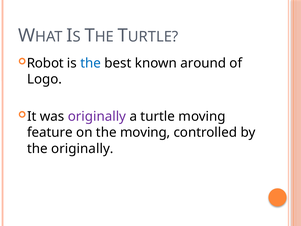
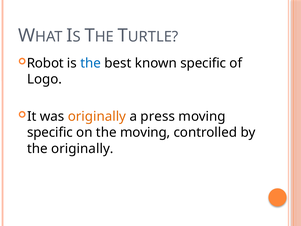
known around: around -> specific (203, 63)
originally colour: purple -> orange (97, 116)
turtle: turtle -> press (158, 116)
feature: feature -> specific (50, 132)
